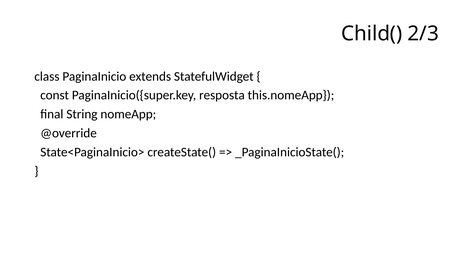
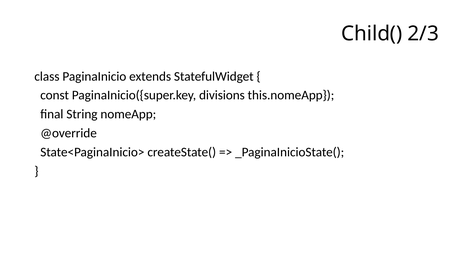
resposta: resposta -> divisions (222, 95)
